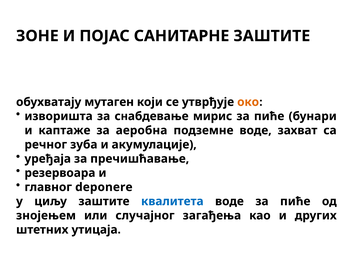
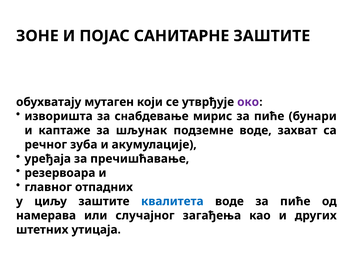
око colour: orange -> purple (248, 102)
аеробна: аеробна -> шљунак (141, 131)
deponere: deponere -> отпадних (104, 187)
знојењем: знојењем -> намерава (46, 216)
